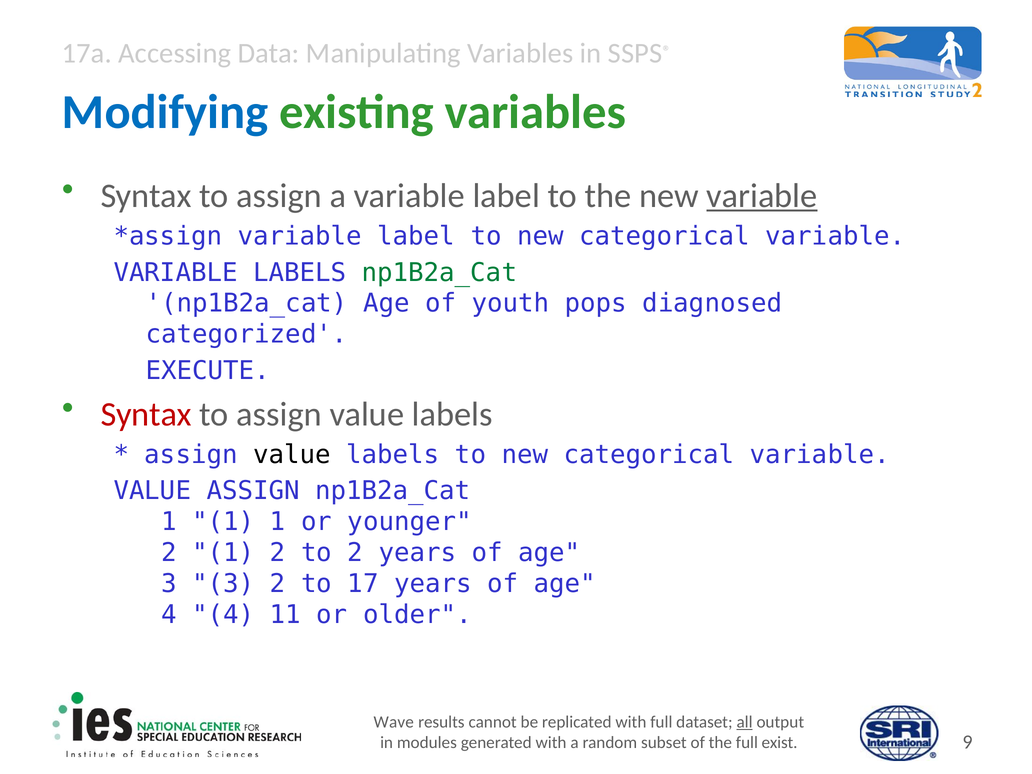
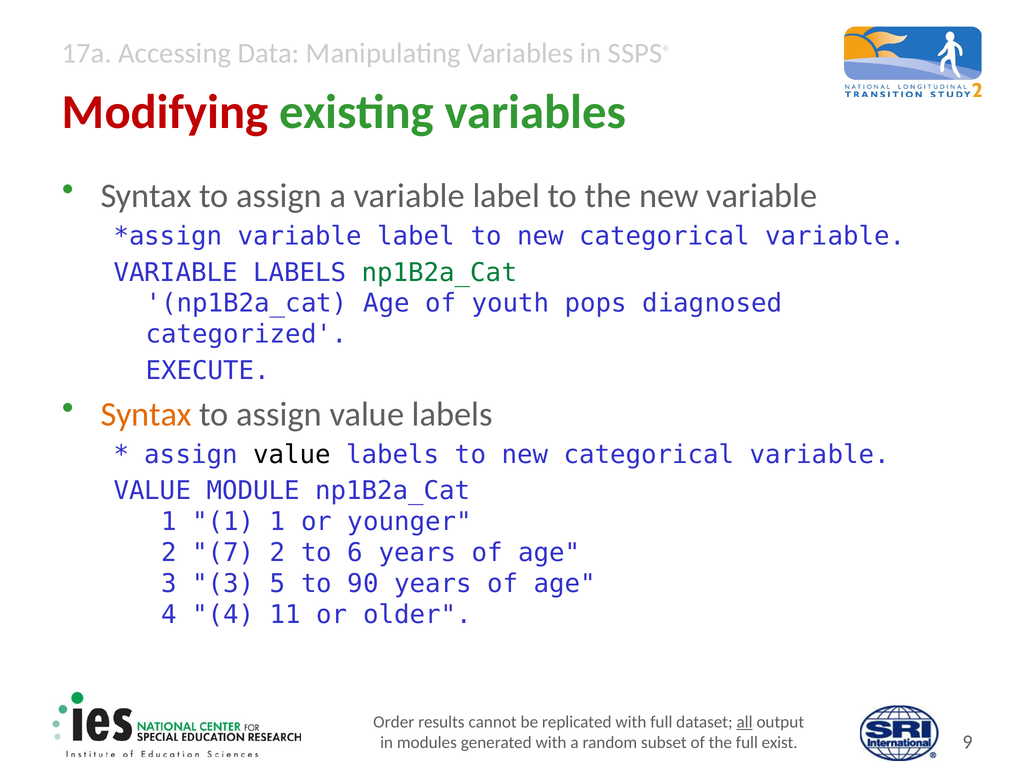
Modifying colour: blue -> red (165, 112)
variable underline: present -> none (762, 196)
Syntax colour: red -> orange (146, 414)
VALUE ASSIGN: ASSIGN -> MODULE (253, 491)
2 1: 1 -> 7 (223, 553)
to 2: 2 -> 6 (355, 553)
3 2: 2 -> 5 (278, 584)
17: 17 -> 90 (363, 584)
Wave: Wave -> Order (394, 722)
